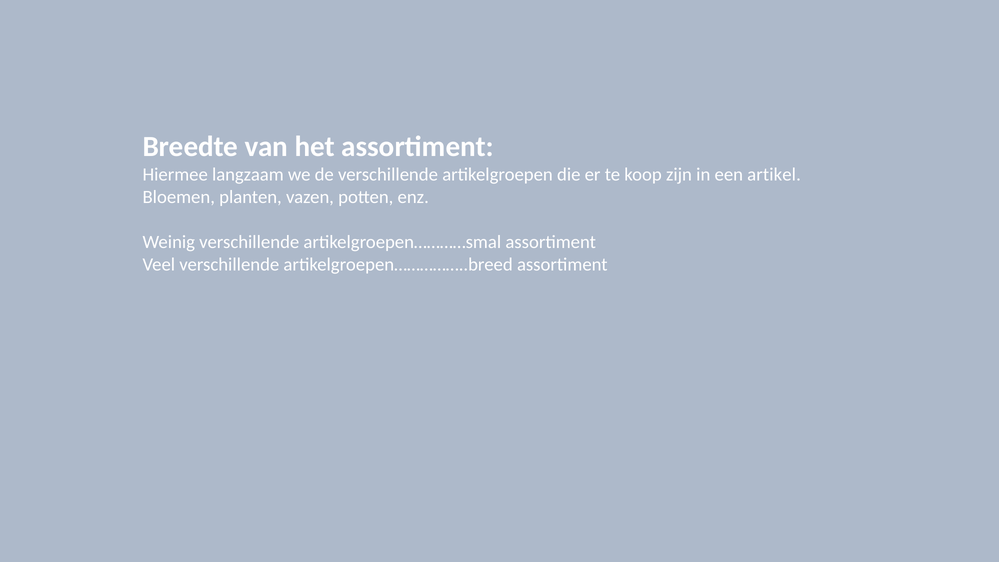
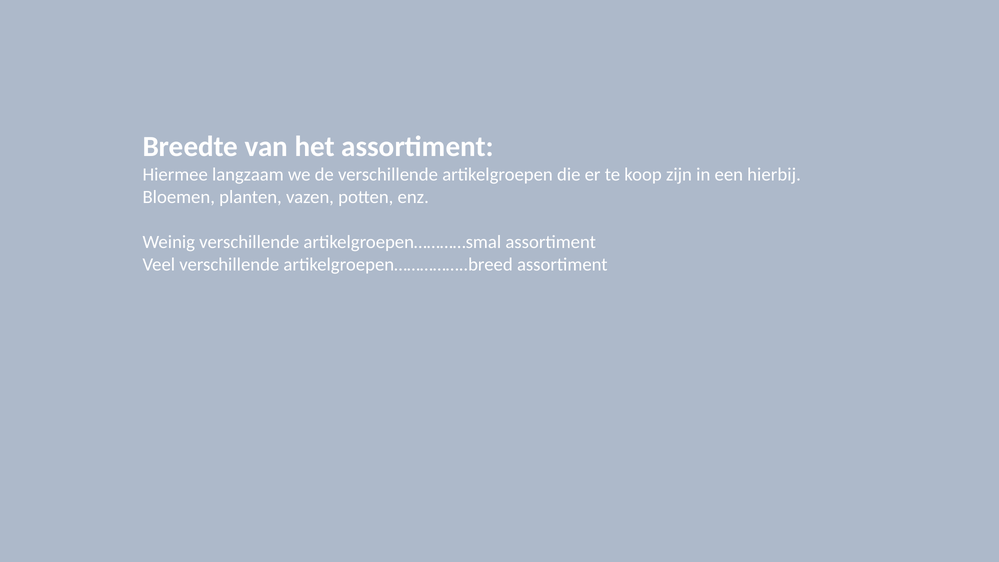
artikel: artikel -> hierbij (774, 175)
